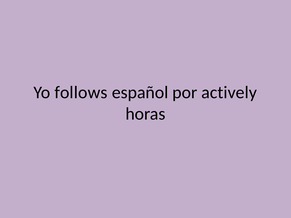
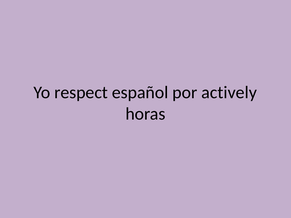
follows: follows -> respect (81, 93)
